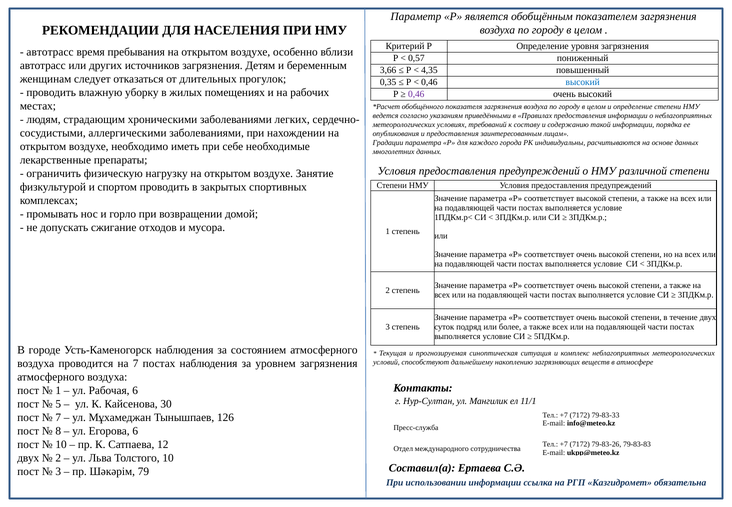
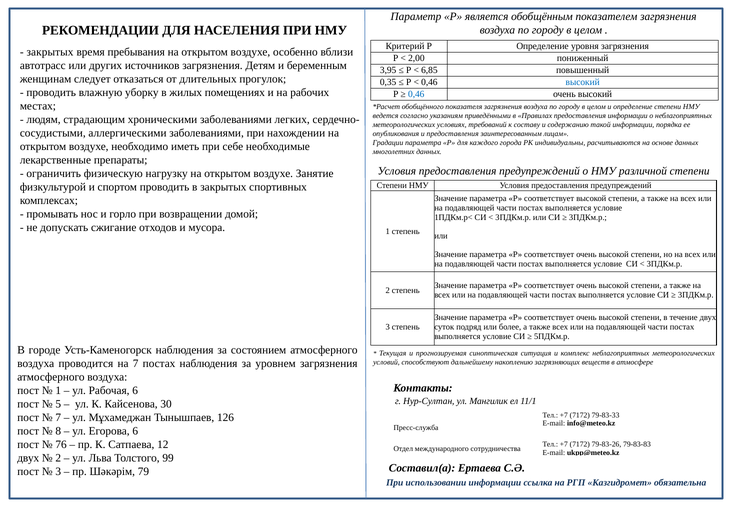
автотрасс: автотрасс -> закрытых (50, 52)
0,57: 0,57 -> 2,00 (416, 58)
3,66: 3,66 -> 3,95 (388, 70)
4,35: 4,35 -> 6,85 (429, 70)
0,46 colour: purple -> blue (416, 94)
10: 10 -> 76 (61, 444)
Толстого 10: 10 -> 99 (168, 458)
